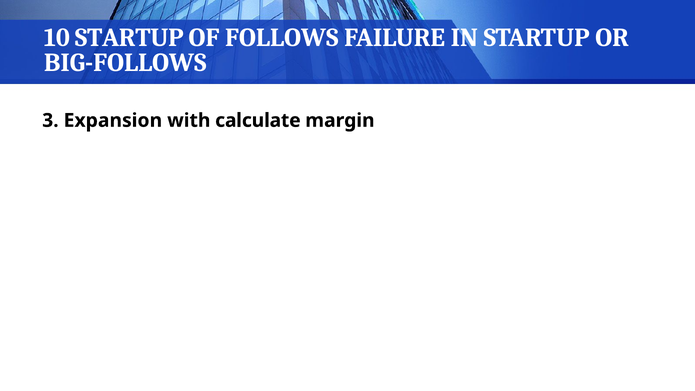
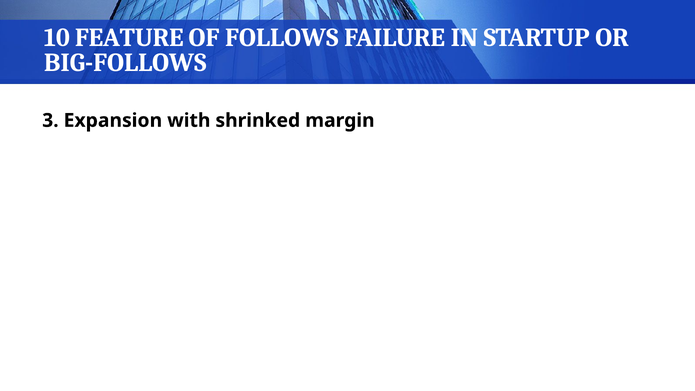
10 STARTUP: STARTUP -> FEATURE (129, 37)
calculate: calculate -> shrinked (258, 120)
